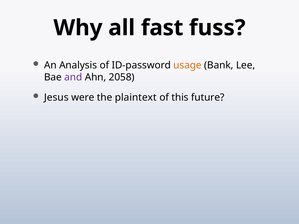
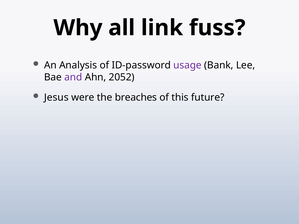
fast: fast -> link (162, 28)
usage colour: orange -> purple (187, 65)
2058: 2058 -> 2052 (122, 77)
plaintext: plaintext -> breaches (136, 98)
